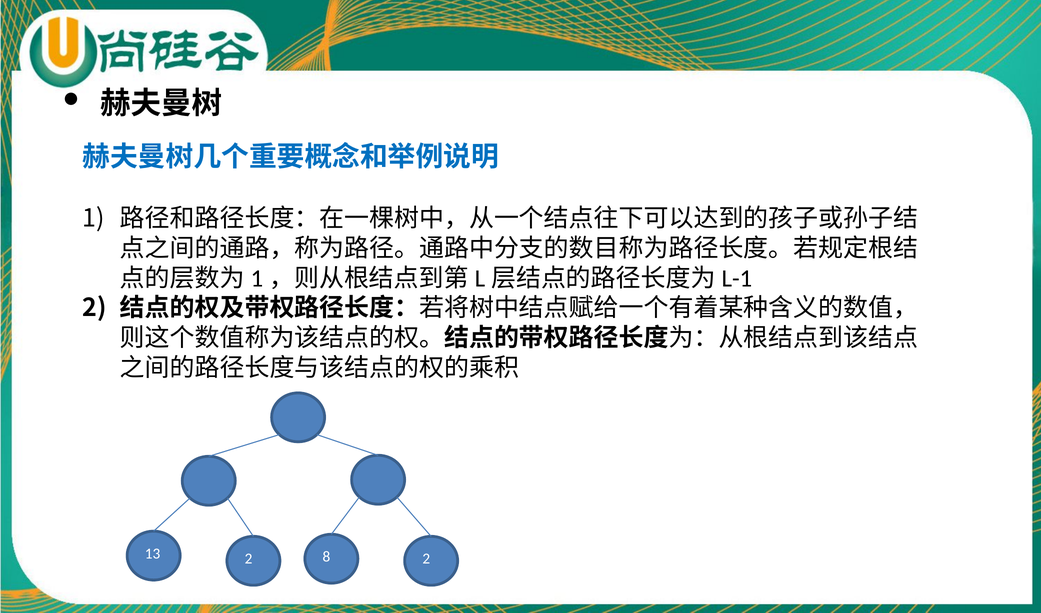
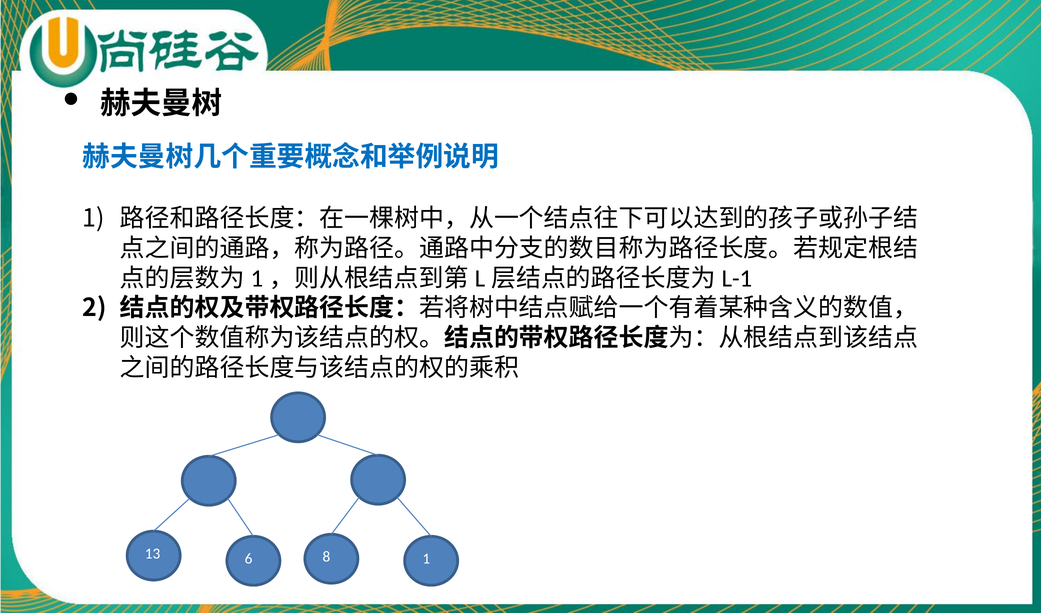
13 2: 2 -> 6 (248, 559)
8 2: 2 -> 1 (426, 559)
